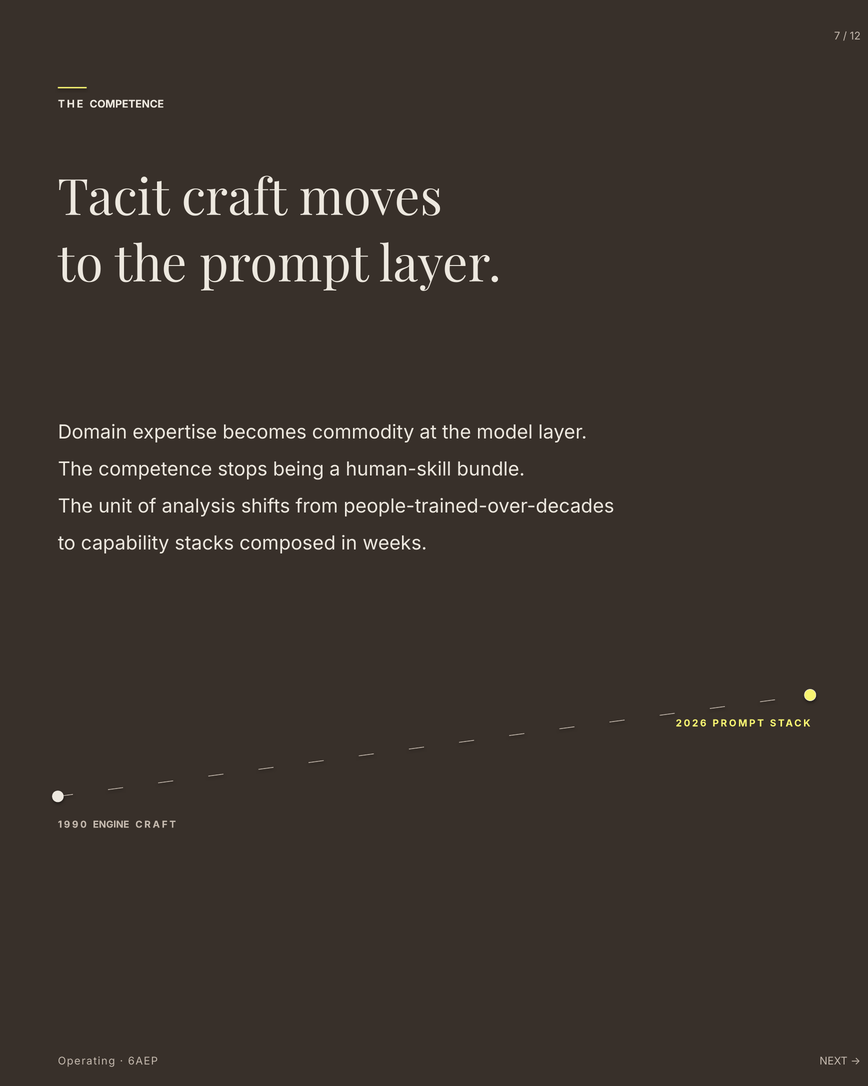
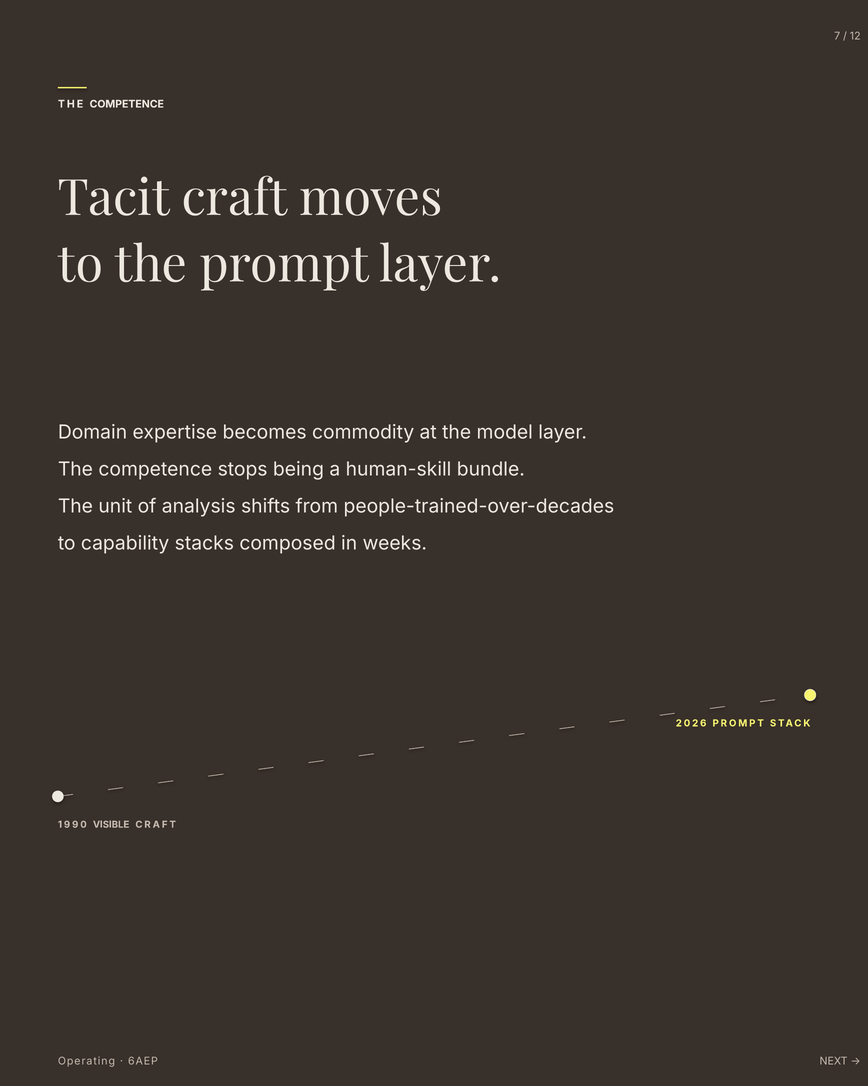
ENGINE: ENGINE -> VISIBLE (111, 824)
